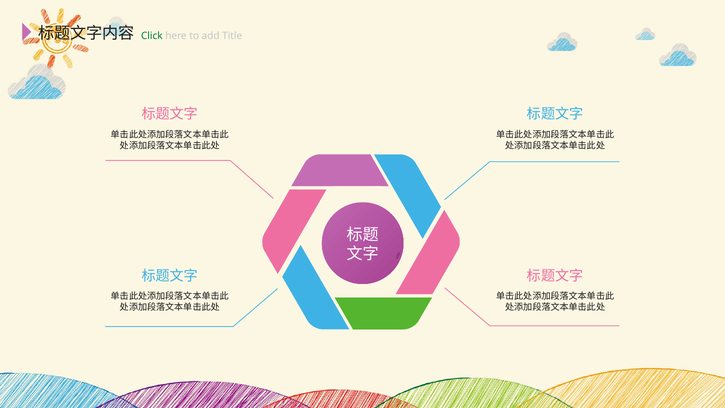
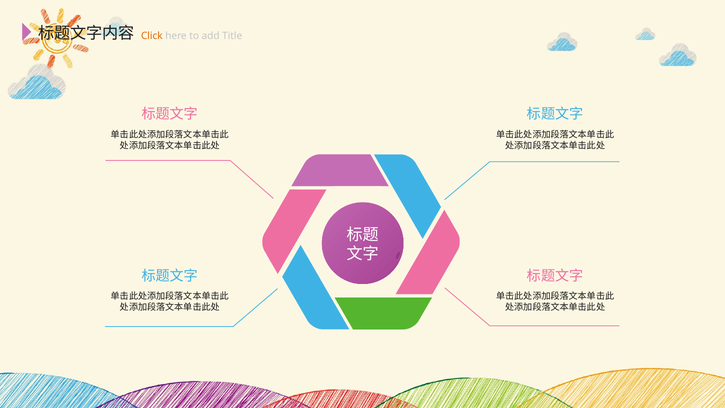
Click colour: green -> orange (152, 36)
